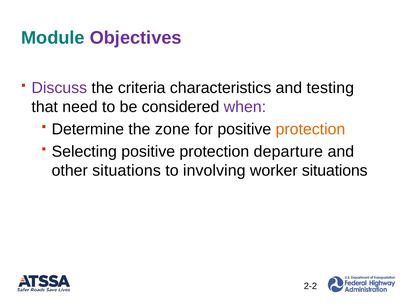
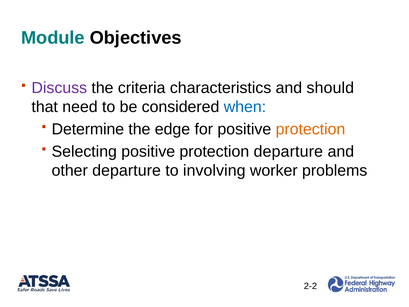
Objectives colour: purple -> black (136, 38)
testing: testing -> should (330, 88)
when colour: purple -> blue (245, 107)
zone: zone -> edge (172, 129)
other situations: situations -> departure (127, 170)
worker situations: situations -> problems (335, 170)
